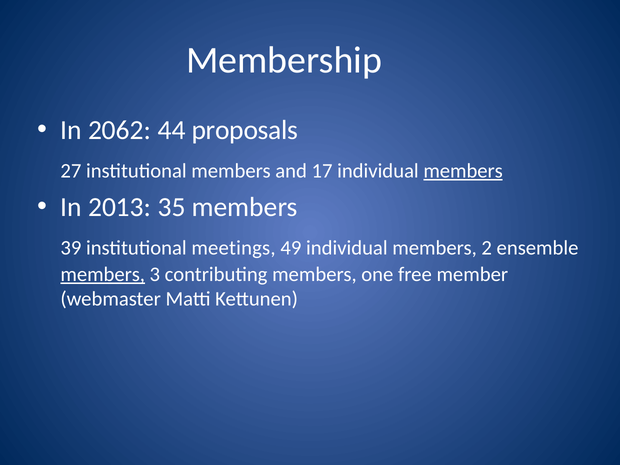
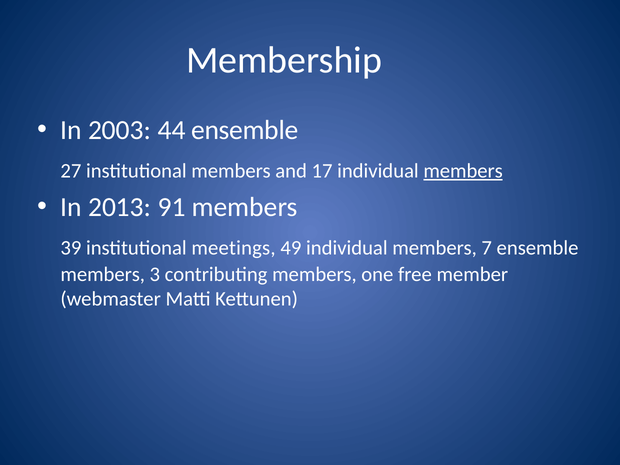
2062: 2062 -> 2003 (120, 130)
44 proposals: proposals -> ensemble (245, 130)
35: 35 -> 91 (172, 207)
2: 2 -> 7 (487, 248)
members underline: present -> none (103, 274)
